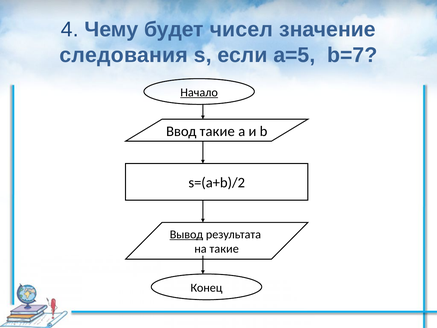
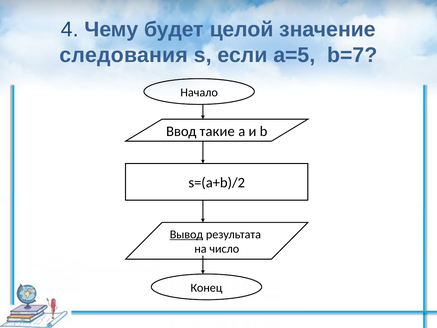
чисел: чисел -> целой (242, 30)
Начало underline: present -> none (199, 92)
на такие: такие -> число (224, 249)
